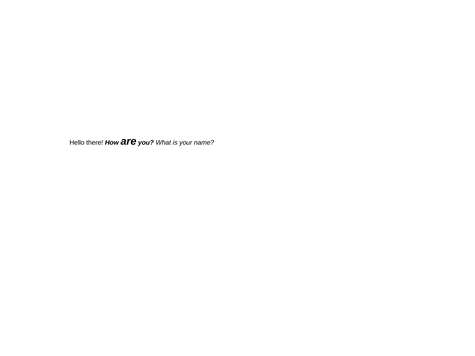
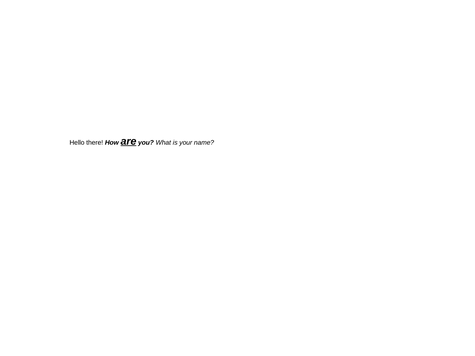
are underline: none -> present (128, 141)
